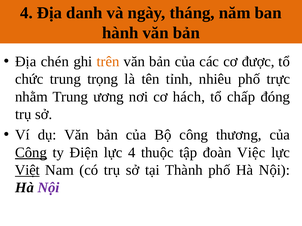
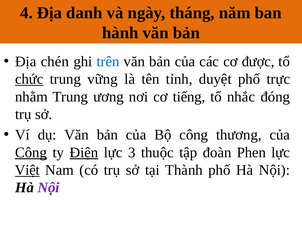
trên colour: orange -> blue (108, 62)
chức underline: none -> present (29, 79)
trọng: trọng -> vững (103, 79)
nhiêu: nhiêu -> duyệt (215, 79)
hách: hách -> tiếng (189, 97)
chấp: chấp -> nhắc (241, 97)
Điện underline: none -> present (84, 153)
lực 4: 4 -> 3 (132, 153)
Việc: Việc -> Phen (251, 153)
